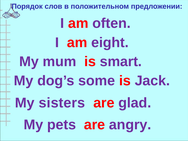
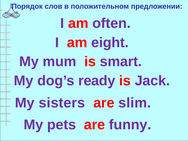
some: some -> ready (97, 81)
glad: glad -> slim (135, 103)
angry: angry -> funny (130, 125)
